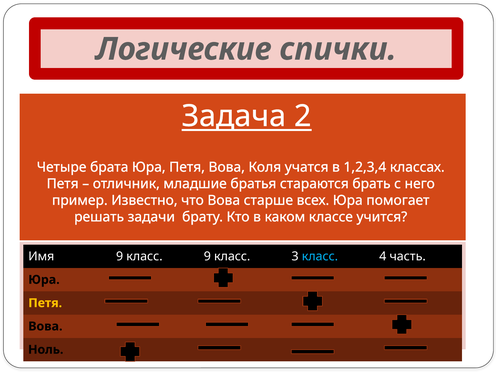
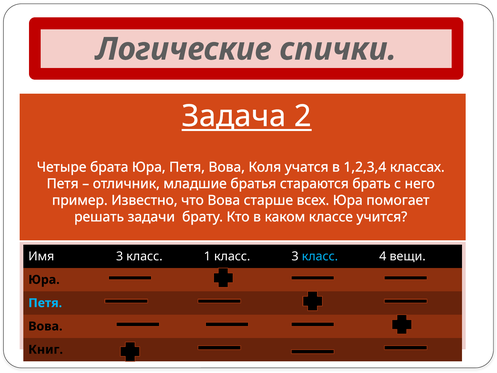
Имя 9: 9 -> 3 (120, 256)
класс 9: 9 -> 1 (207, 256)
часть: часть -> вещи (408, 256)
Петя colour: yellow -> light blue (45, 303)
Ноль: Ноль -> Книг (46, 349)
